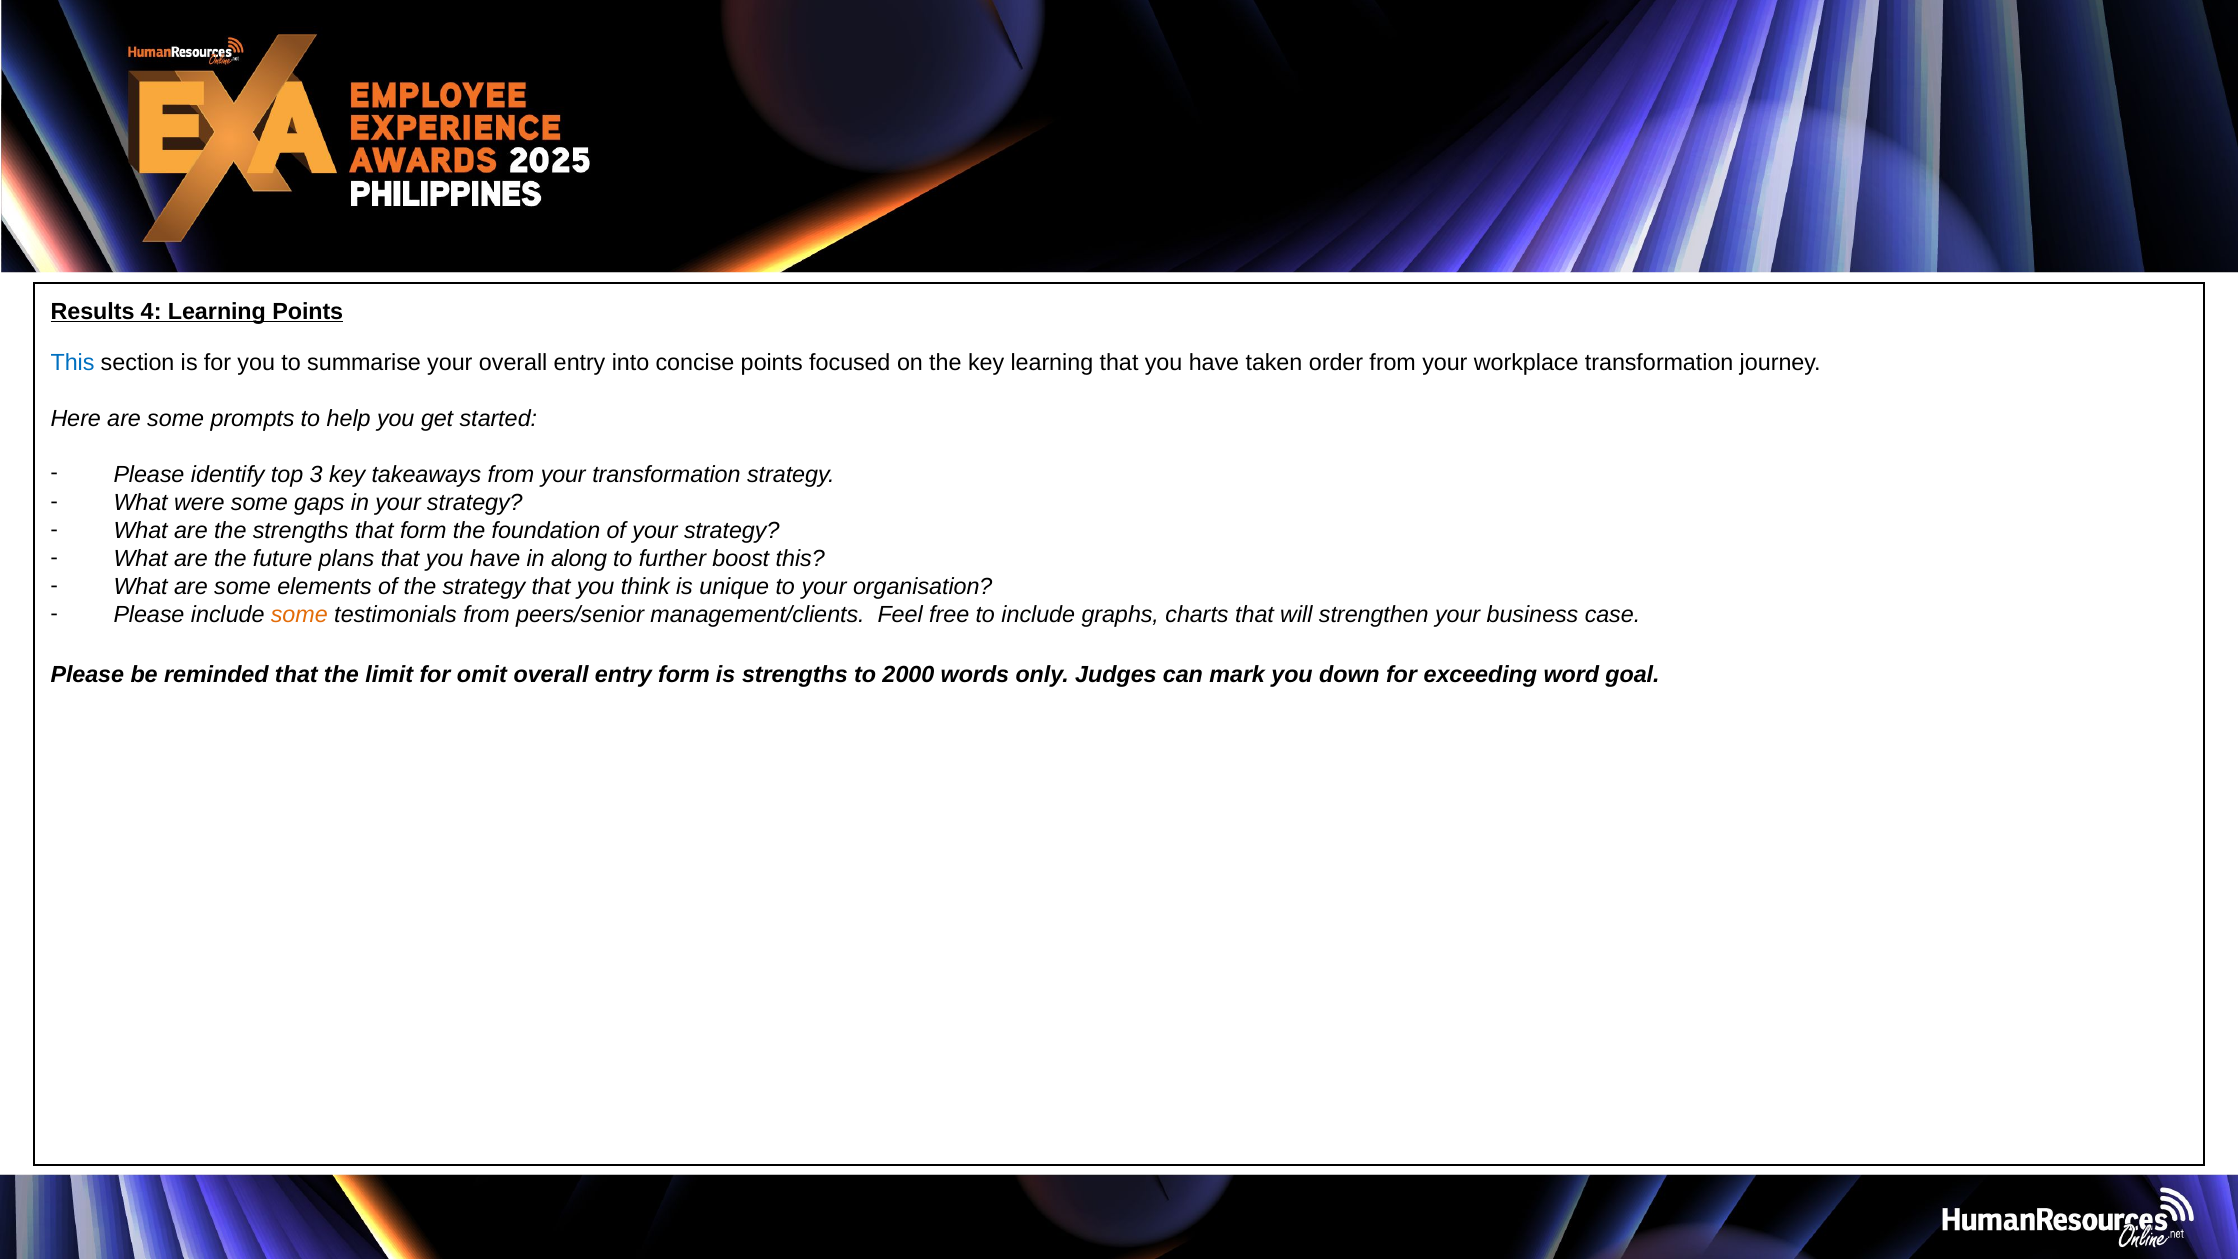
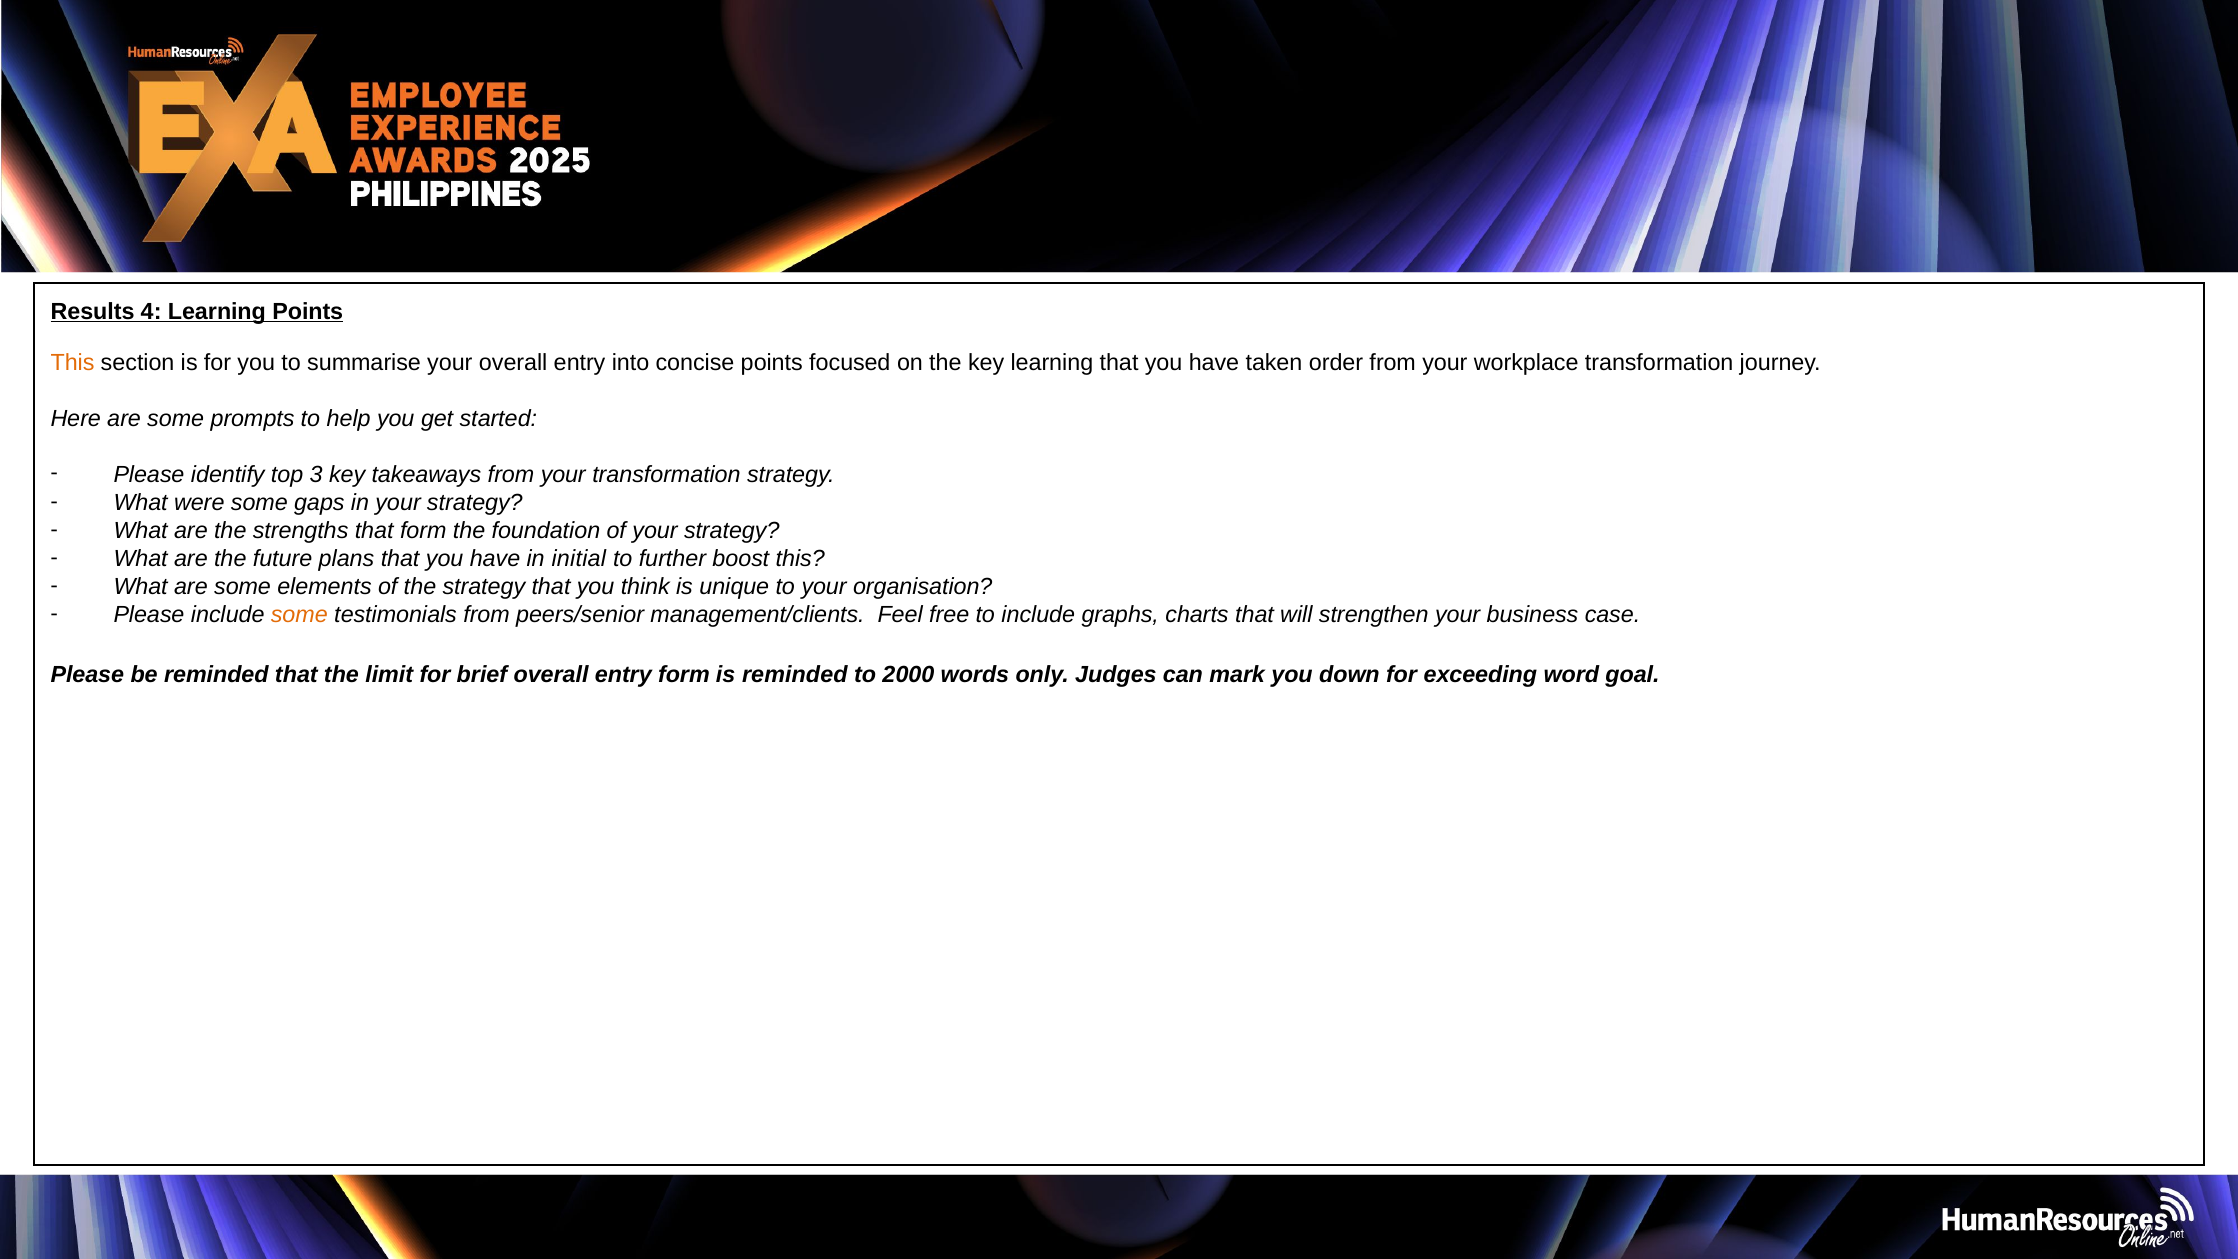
This colour: blue -> orange (73, 363)
along: along -> initial (579, 559)
omit: omit -> brief (482, 675)
is strengths: strengths -> reminded (795, 675)
